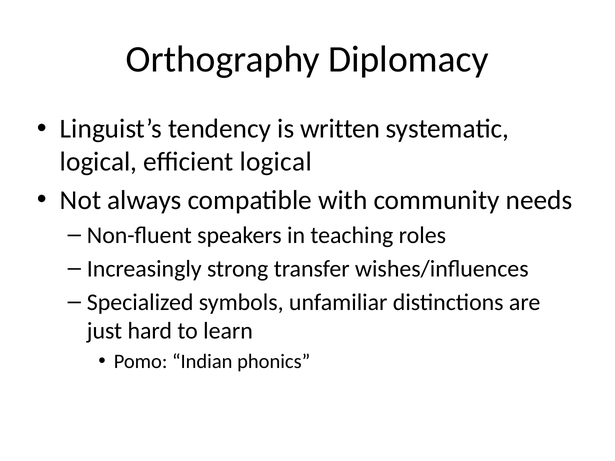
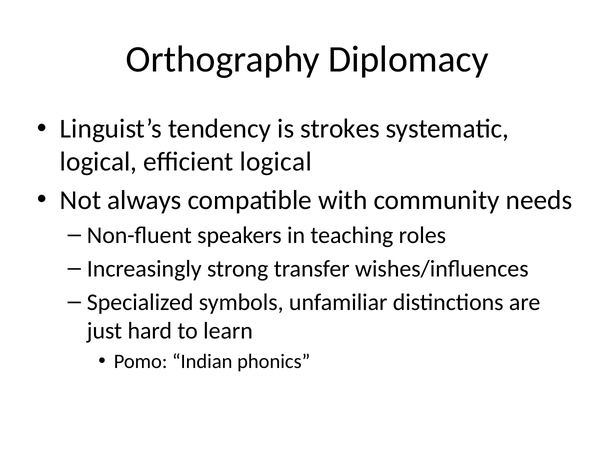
written: written -> strokes (340, 129)
